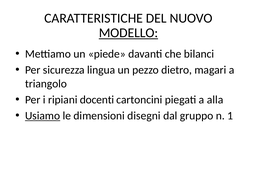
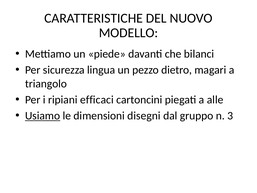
MODELLO underline: present -> none (128, 33)
docenti: docenti -> efficaci (97, 100)
alla: alla -> alle (215, 100)
1: 1 -> 3 (230, 116)
